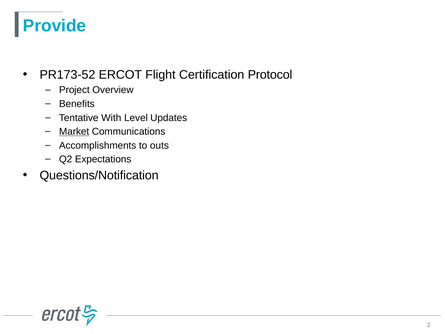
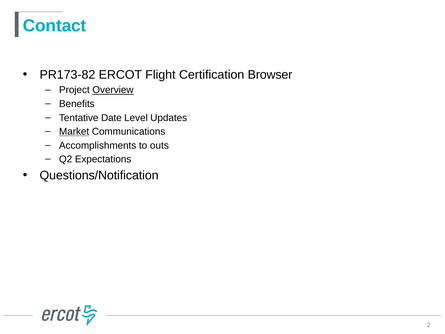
Provide: Provide -> Contact (55, 26)
PR173-52: PR173-52 -> PR173-82 (67, 75)
Protocol: Protocol -> Browser (270, 75)
Overview underline: none -> present (113, 90)
With: With -> Date (111, 118)
